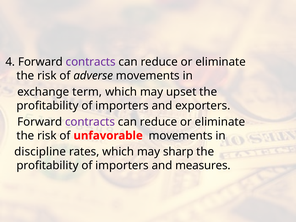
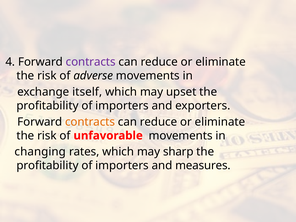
term: term -> itself (87, 92)
contracts colour: purple -> orange (90, 122)
discipline: discipline -> changing (40, 152)
